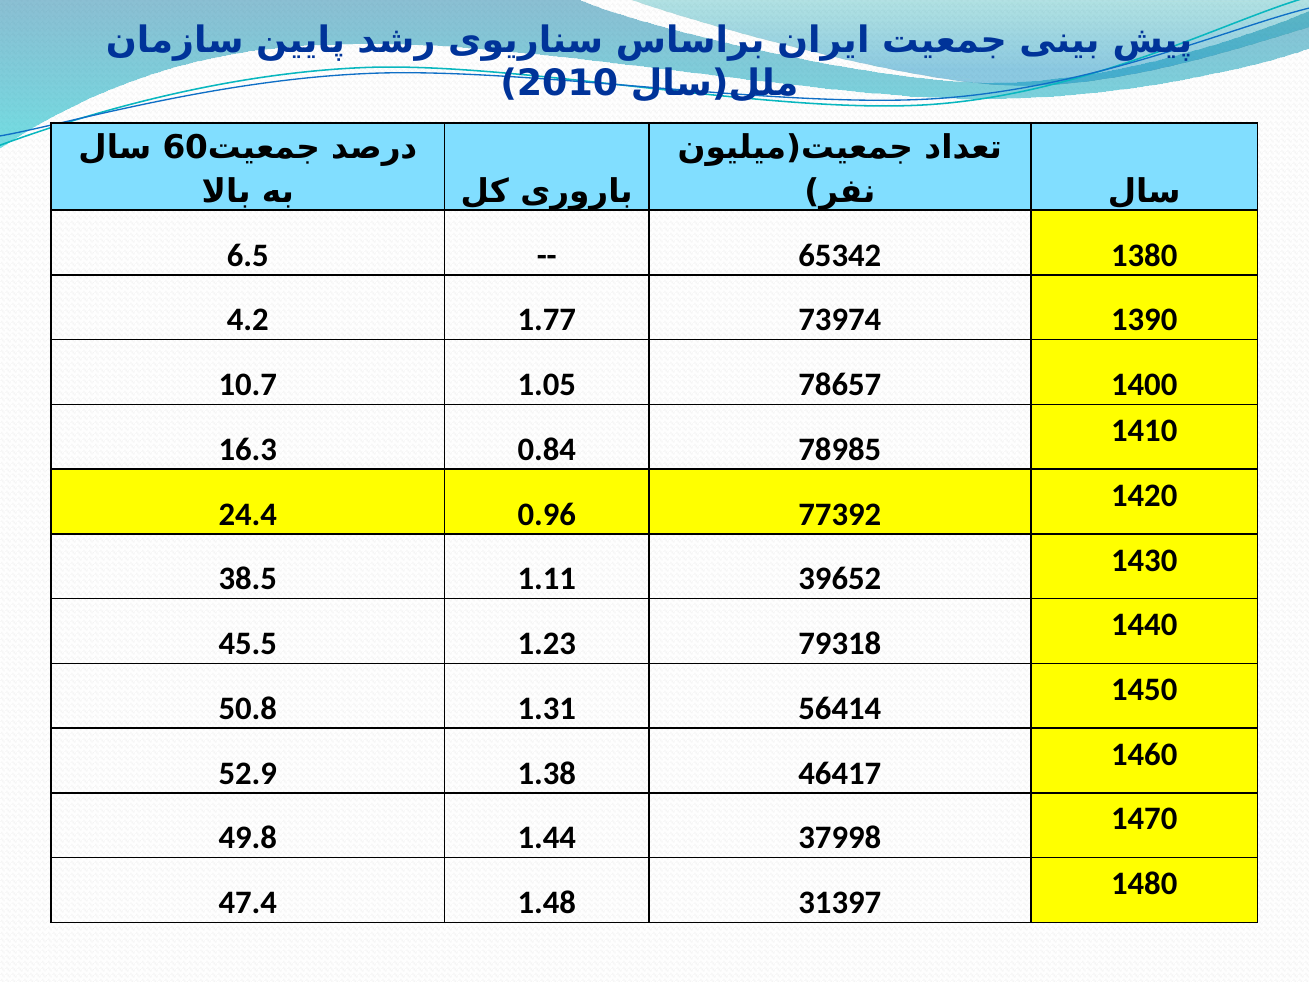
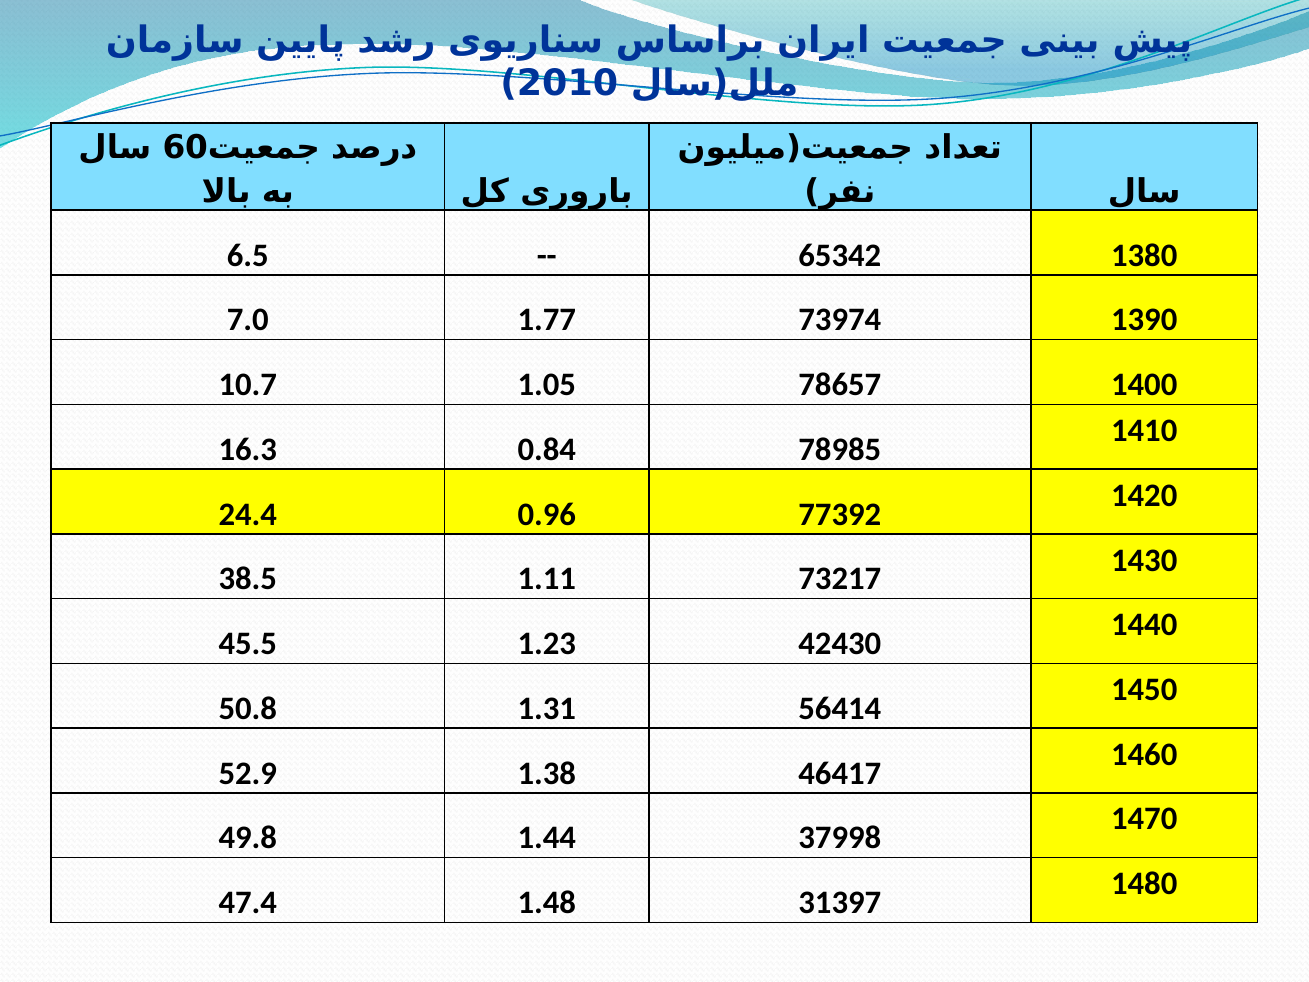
4.2: 4.2 -> 7.0 (248, 320)
39652: 39652 -> 73217 (840, 579)
79318: 79318 -> 42430 (840, 644)
